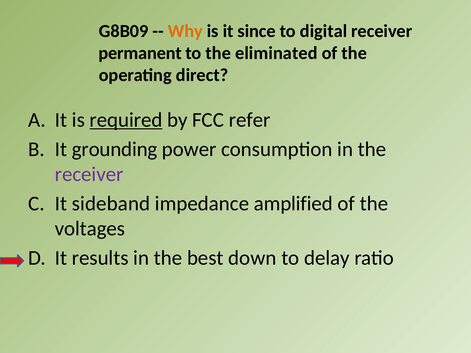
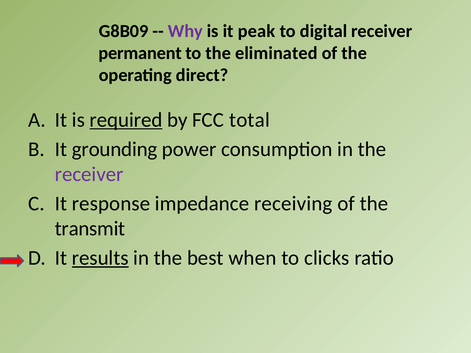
Why colour: orange -> purple (185, 31)
since: since -> peak (257, 31)
refer: refer -> total (249, 120)
sideband: sideband -> response (111, 204)
amplified: amplified -> receiving (293, 204)
voltages: voltages -> transmit (90, 229)
results underline: none -> present (100, 258)
down: down -> when (252, 258)
delay: delay -> clicks (327, 258)
